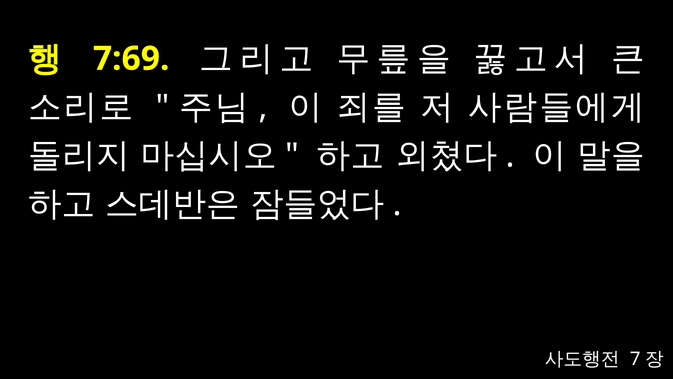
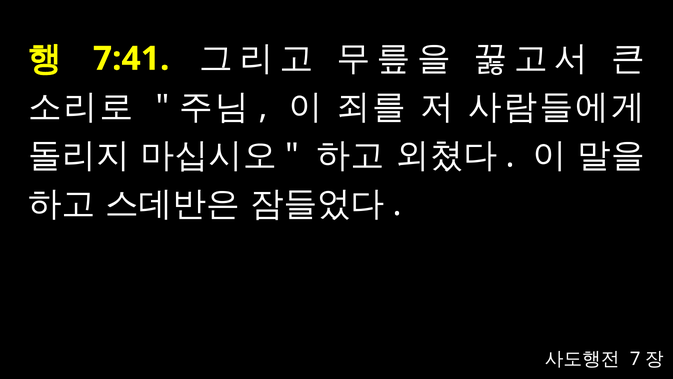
7:69: 7:69 -> 7:41 (131, 59)
